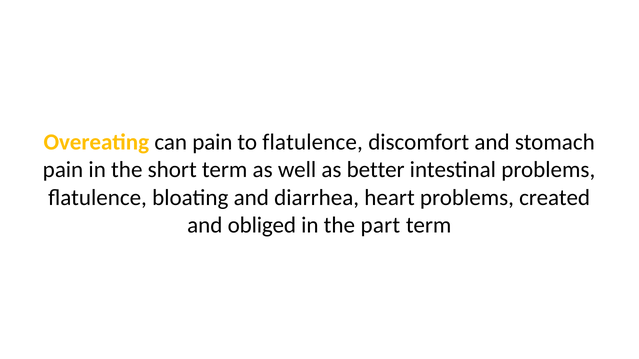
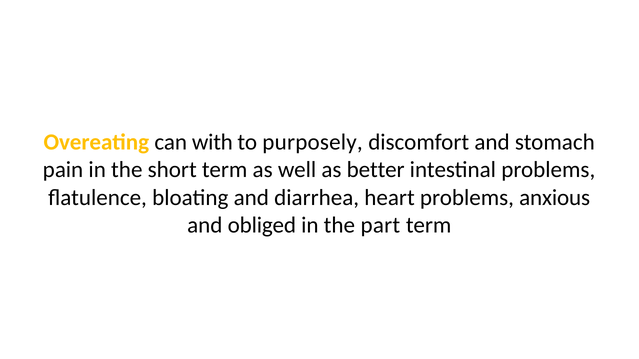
can pain: pain -> with (212, 142)
to flatulence: flatulence -> purposely (313, 142)
created: created -> anxious (555, 198)
